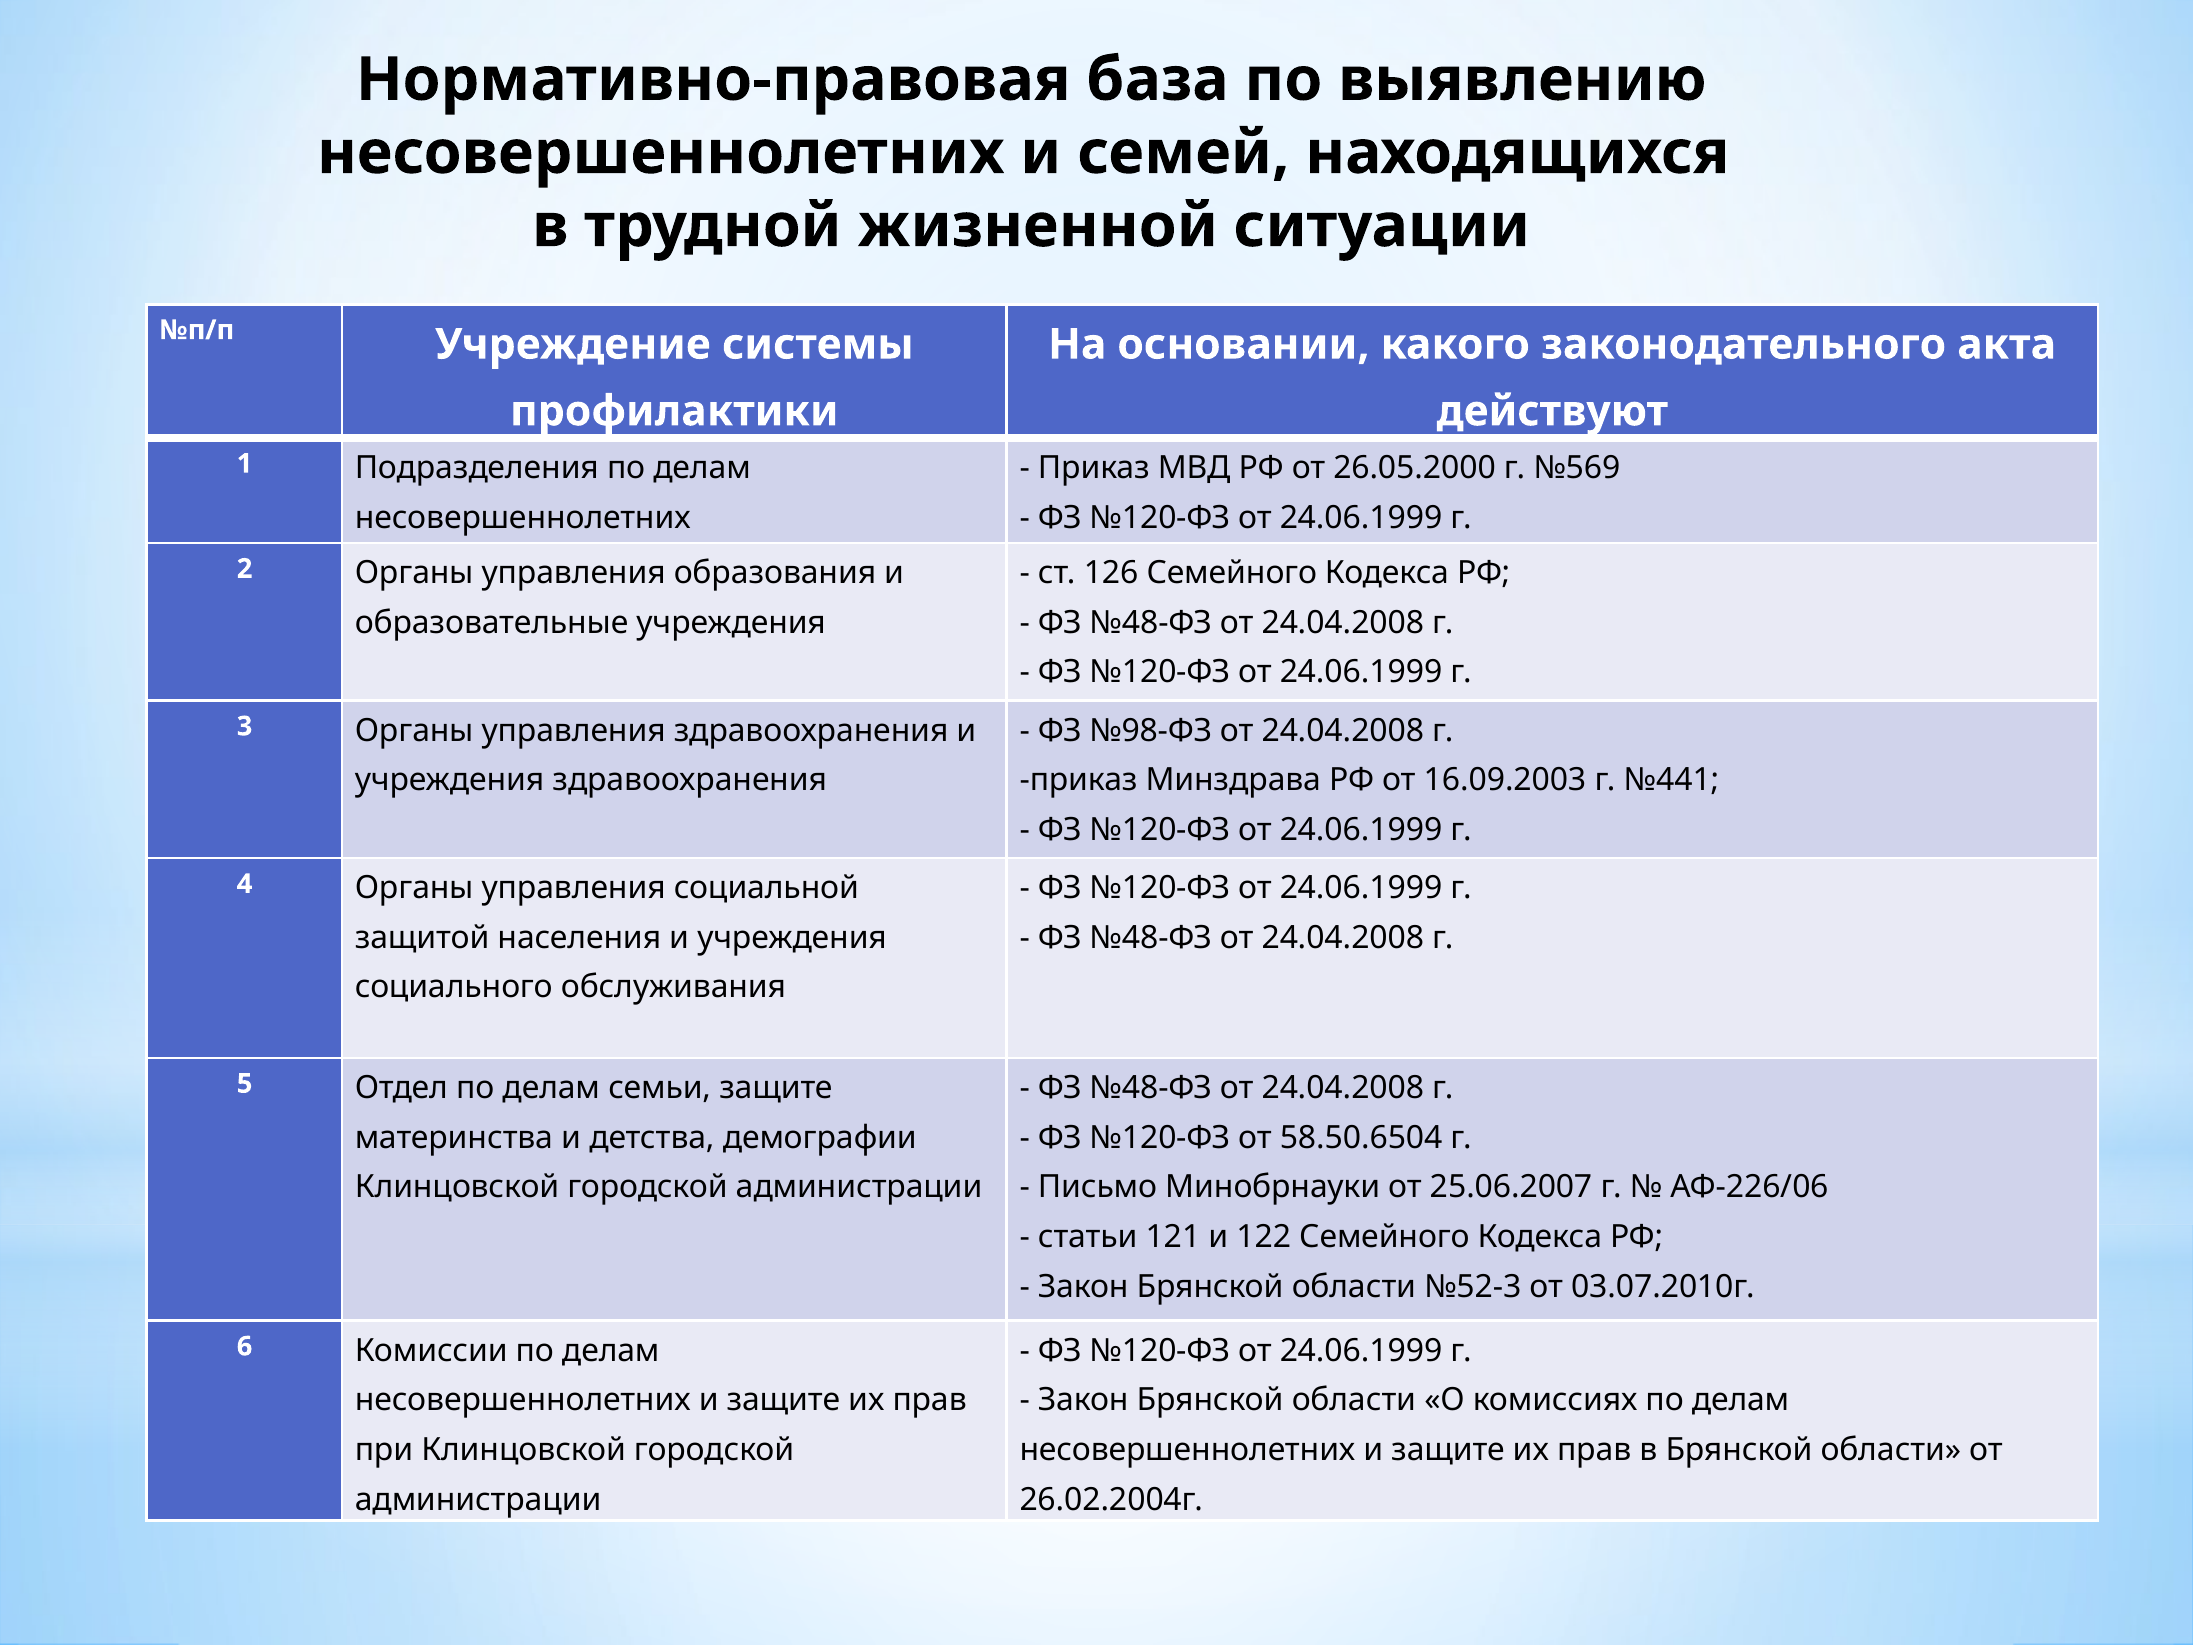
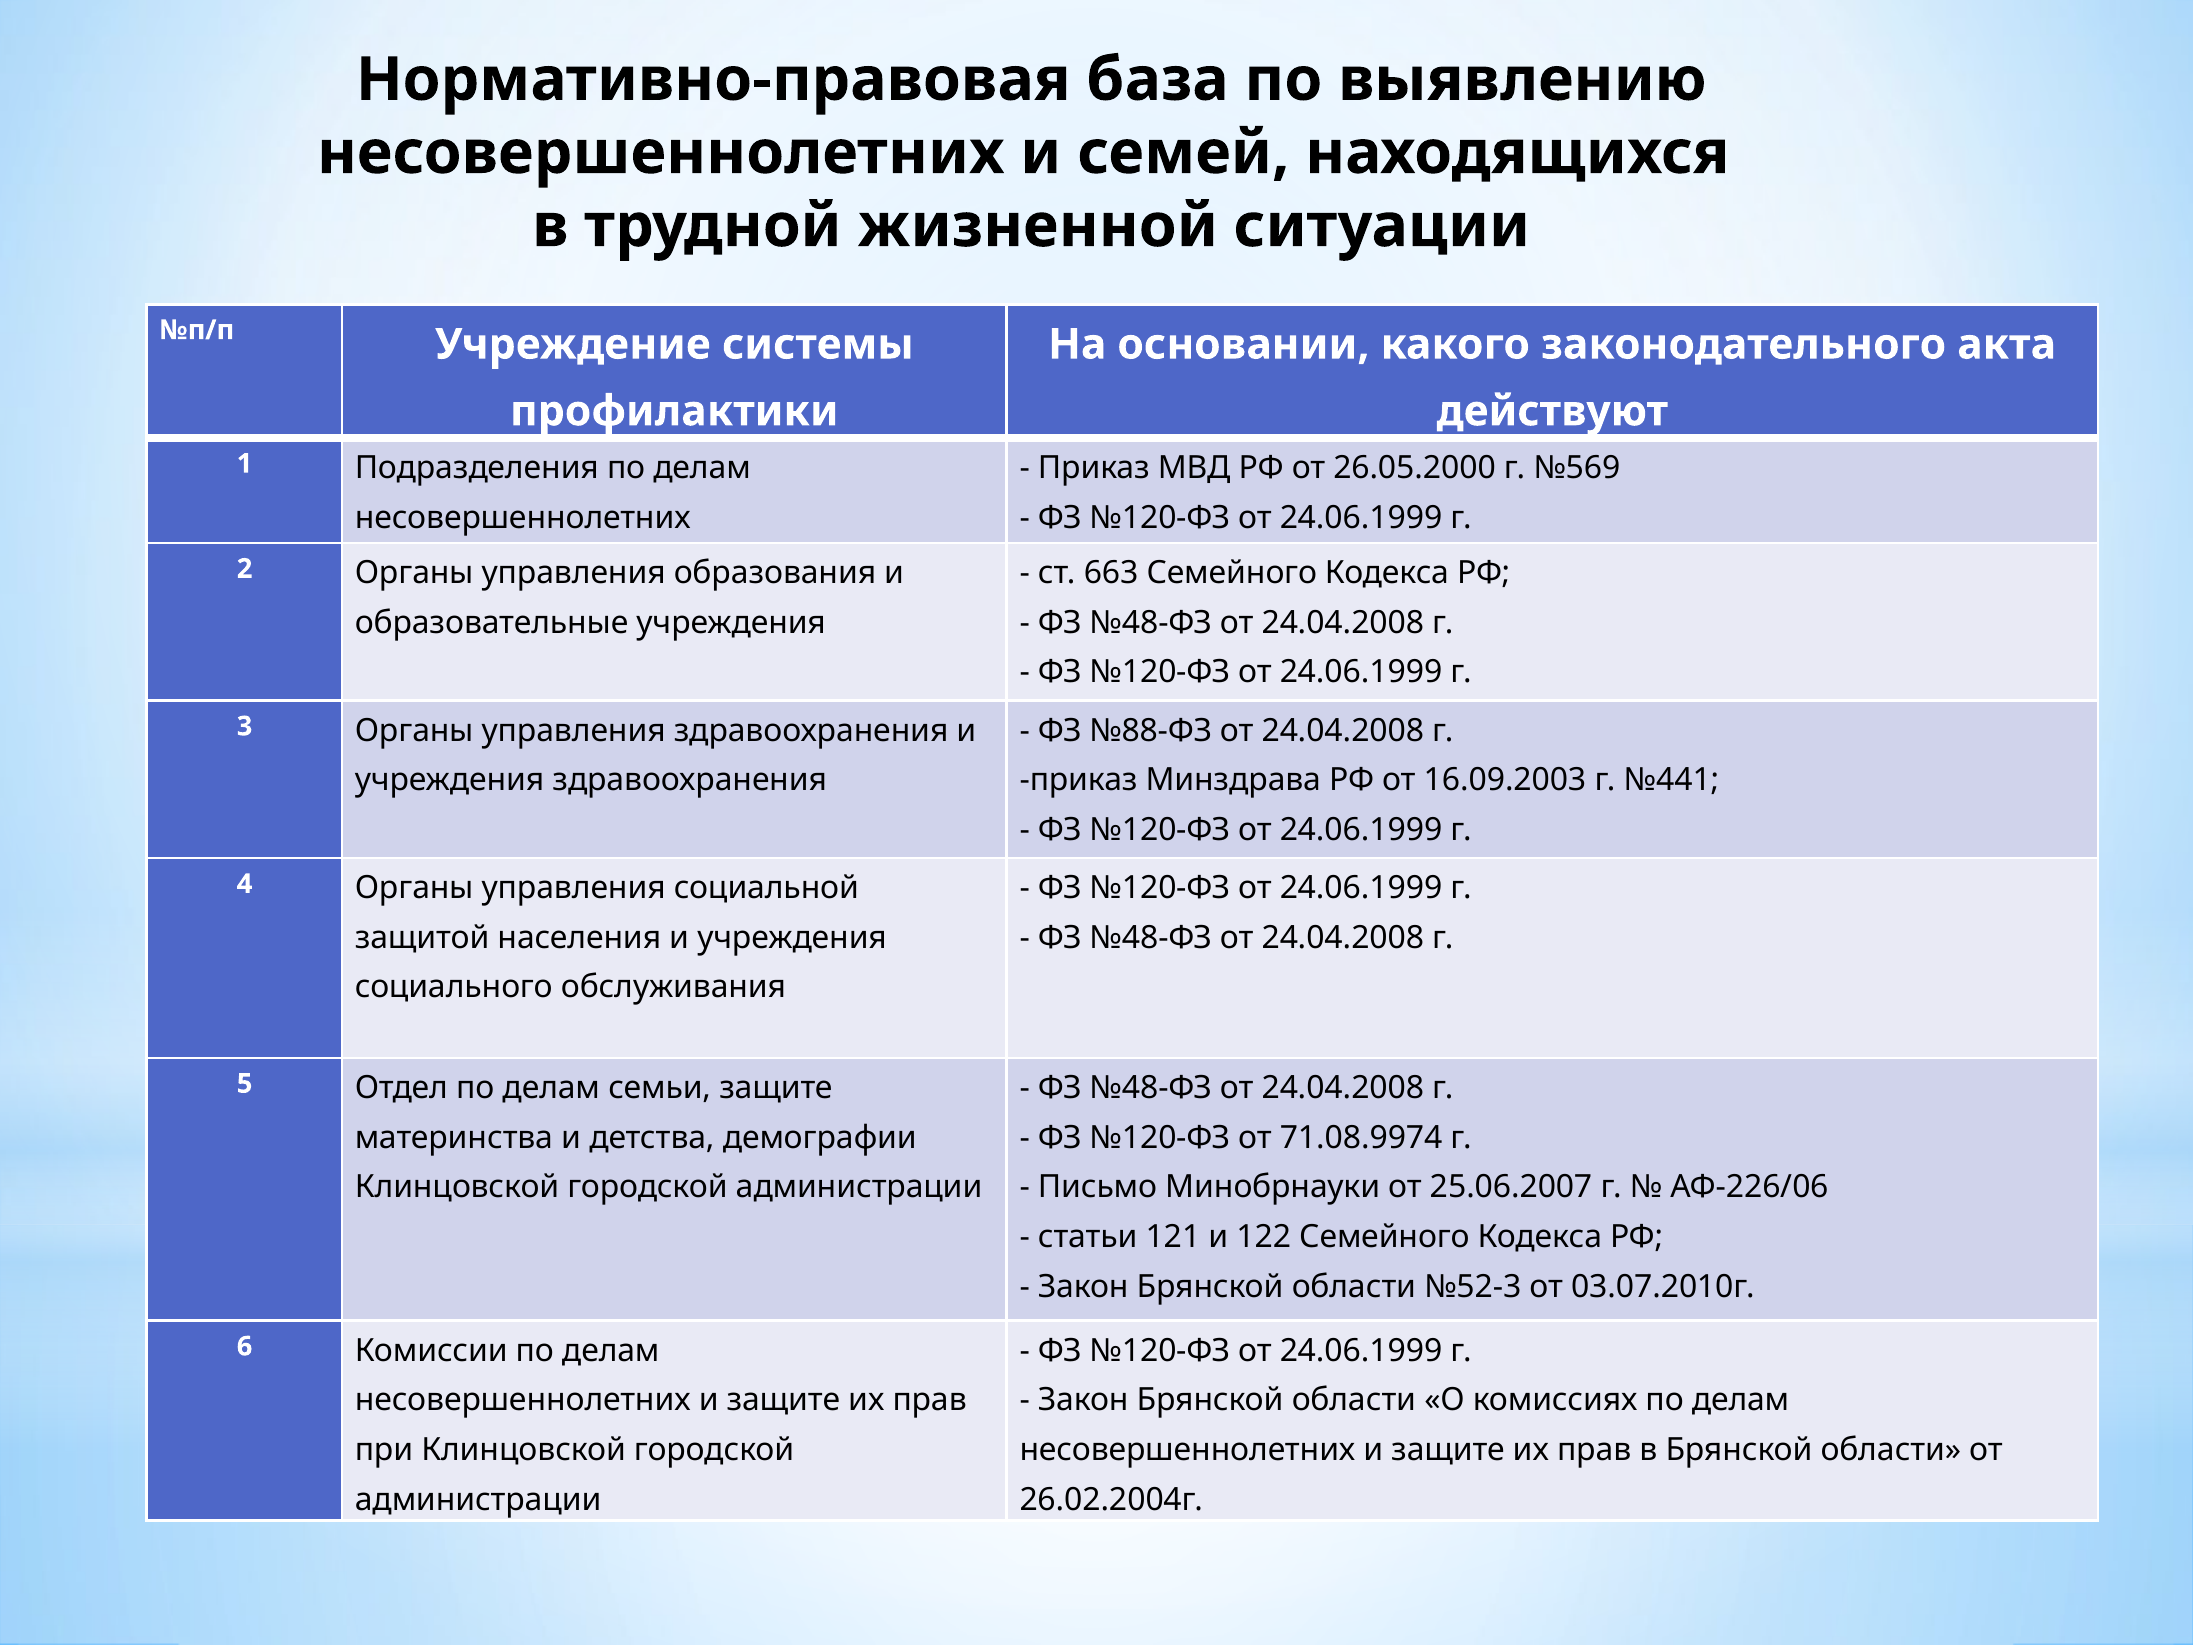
126: 126 -> 663 (1111, 573)
№98-ФЗ: №98-ФЗ -> №88-ФЗ (1151, 730)
58.50.6504: 58.50.6504 -> 71.08.9974 (1361, 1137)
